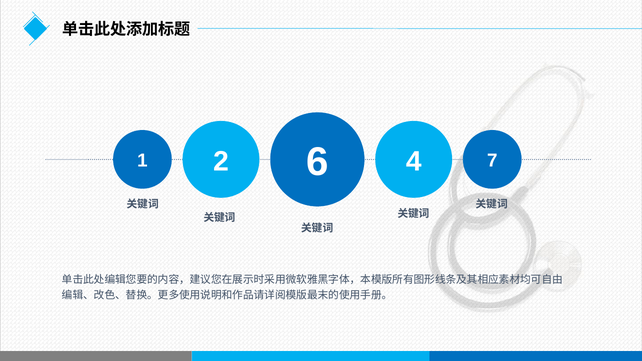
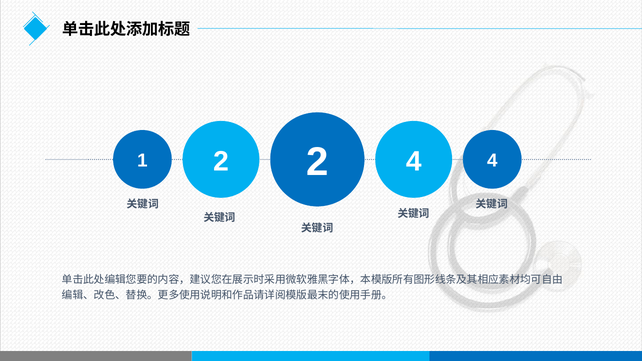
2 6: 6 -> 2 (317, 162)
4 7: 7 -> 4 (492, 161)
